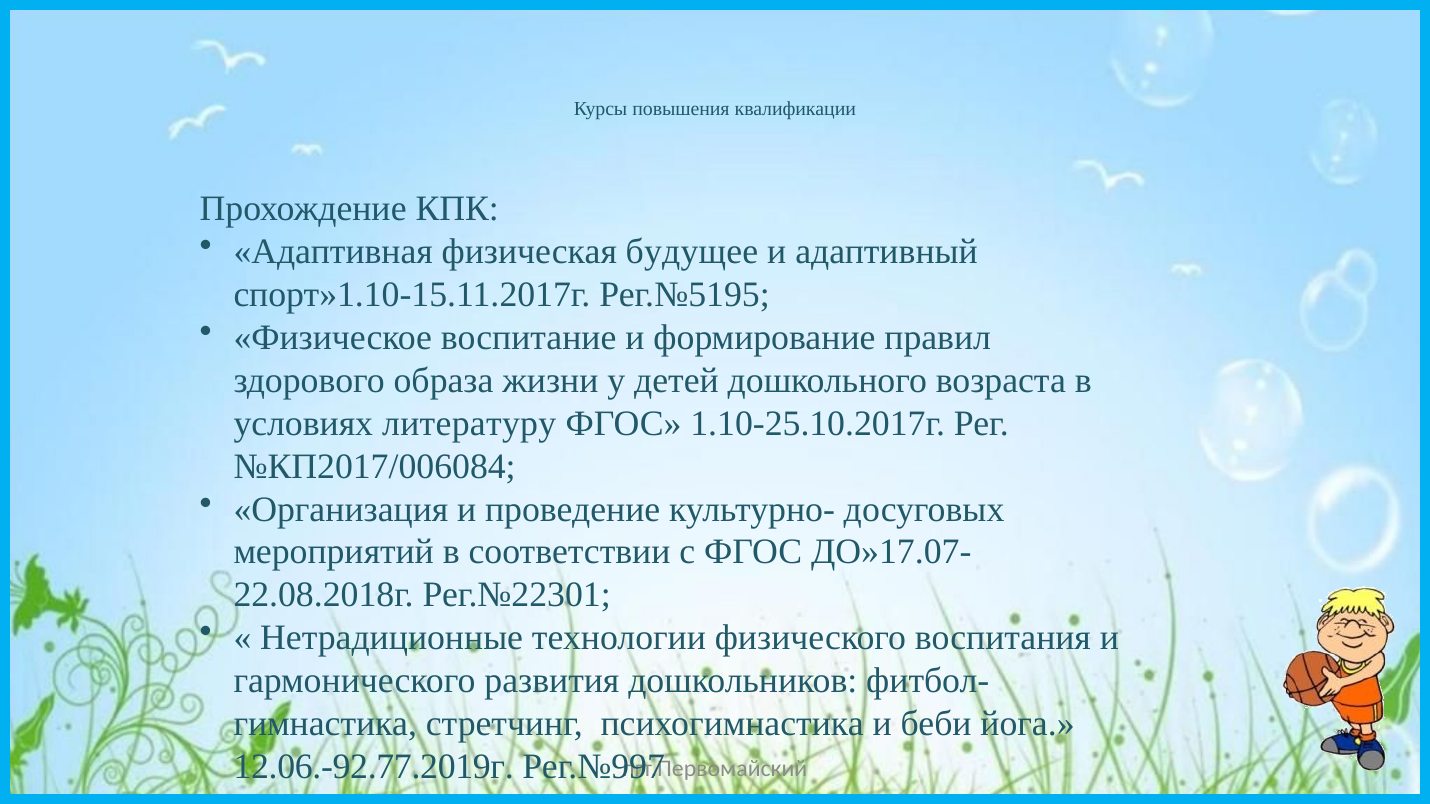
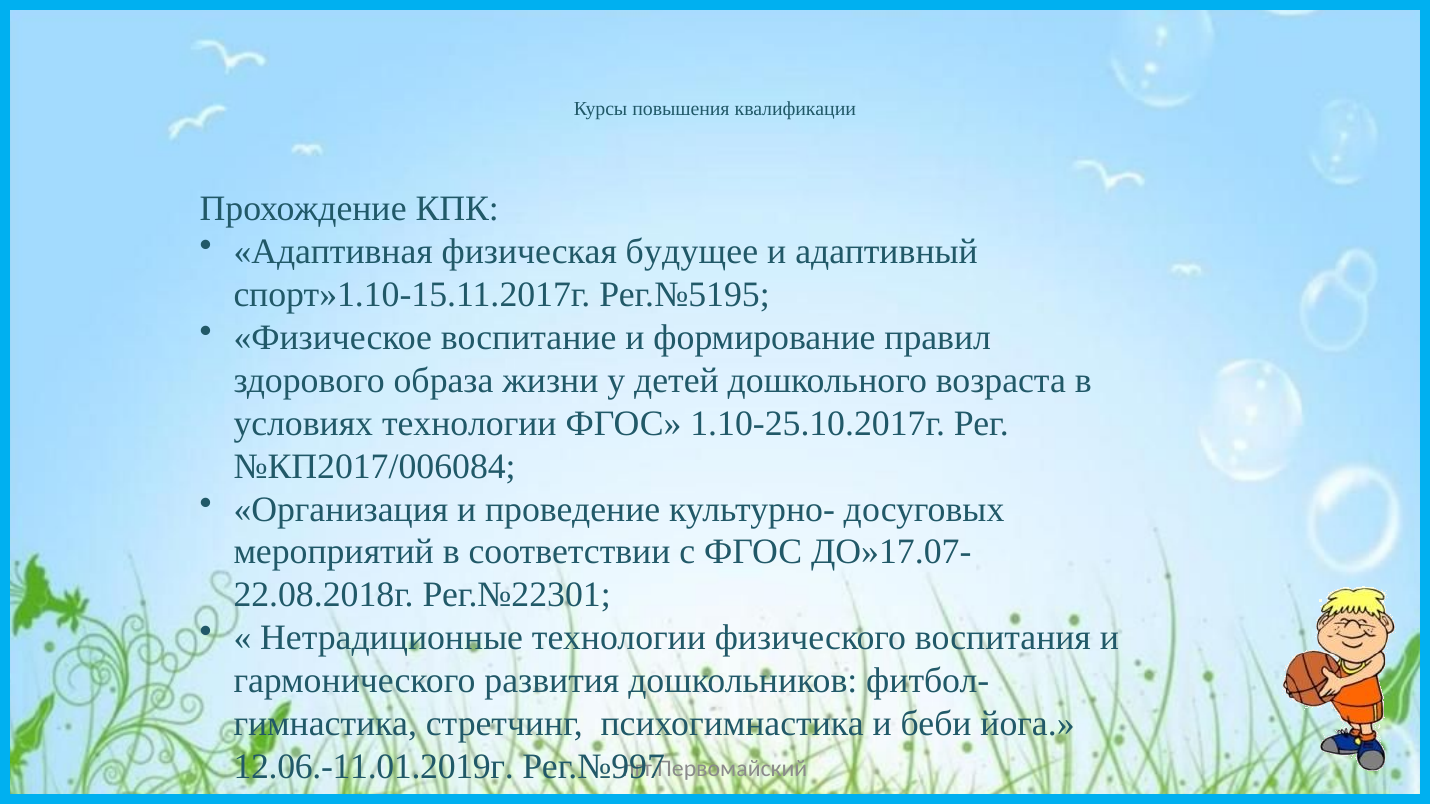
условиях литературу: литературу -> технологии (469, 424)
12.06.-92.77.2019г: 12.06.-92.77.2019г -> 12.06.-11.01.2019г (374, 767)
